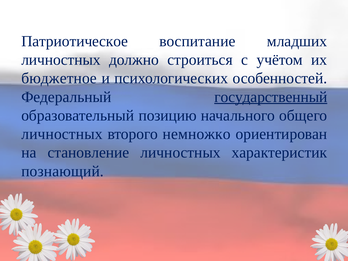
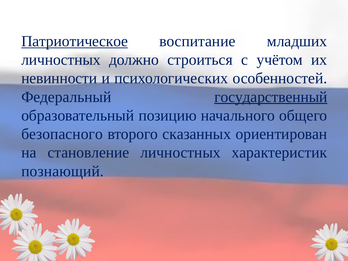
Патриотическое underline: none -> present (75, 41)
бюджетное: бюджетное -> невинности (59, 78)
личностных: личностных -> безопасного (62, 134)
немножко: немножко -> сказанных (197, 134)
